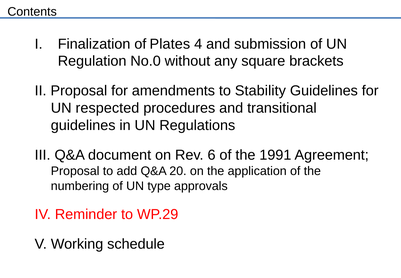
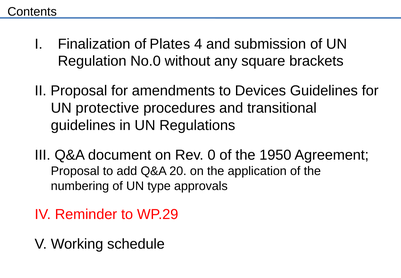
Stability: Stability -> Devices (260, 91)
respected: respected -> protective (107, 108)
6: 6 -> 0 (212, 155)
1991: 1991 -> 1950 (275, 155)
